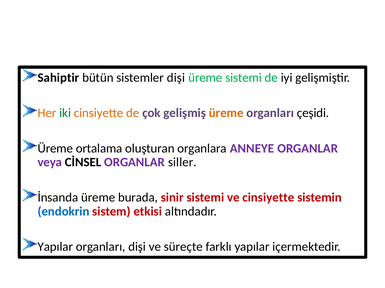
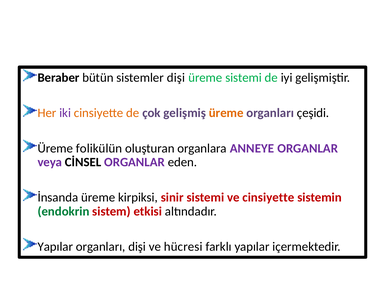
Sahiptir: Sahiptir -> Beraber (58, 78)
iki colour: green -> purple (65, 113)
ortalama: ortalama -> folikülün (99, 149)
siller: siller -> eden (182, 163)
burada: burada -> kirpiksi (138, 198)
endokrin colour: blue -> green (63, 212)
süreçte: süreçte -> hücresi (183, 247)
